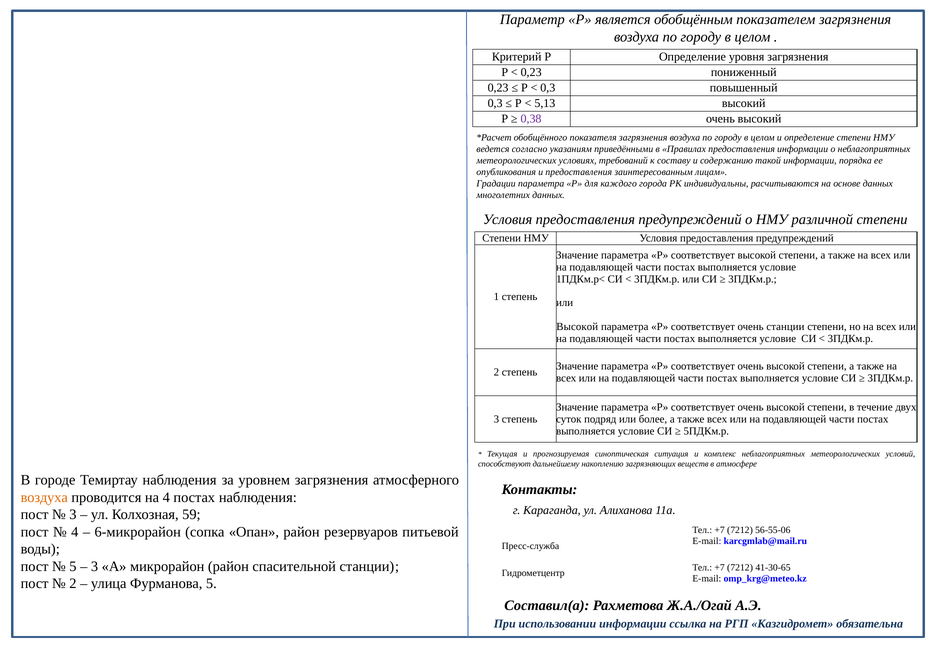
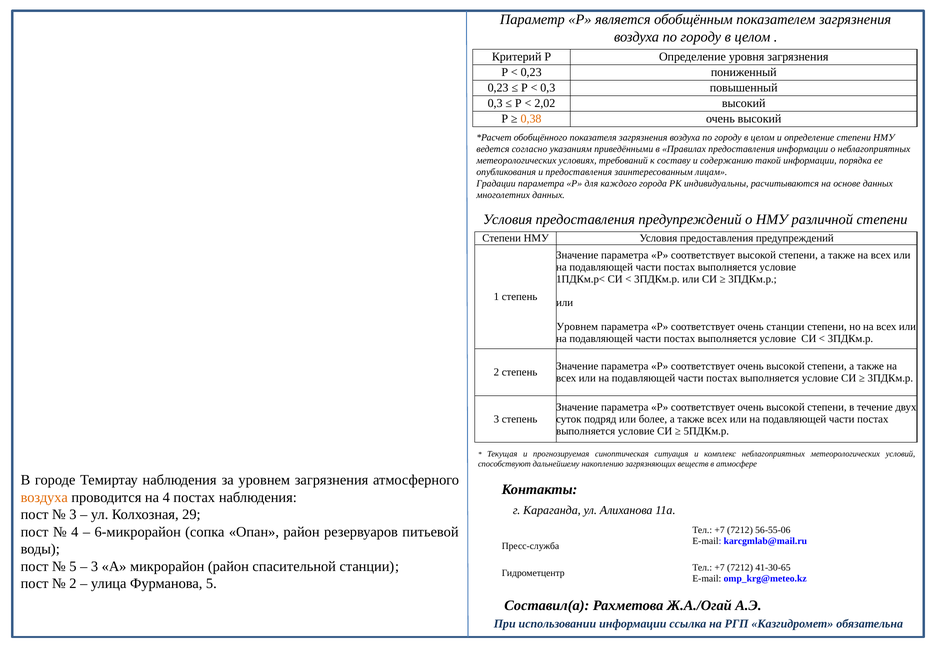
5,13: 5,13 -> 2,02 (545, 103)
0,38 colour: purple -> orange (531, 119)
Высокой: Высокой -> Уровнем (577, 327)
59: 59 -> 29 (191, 515)
